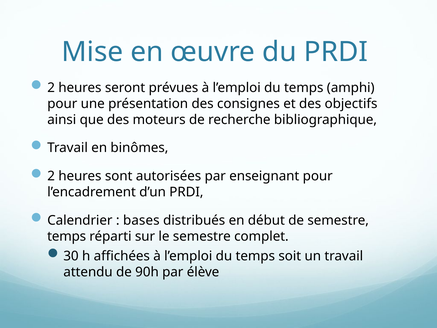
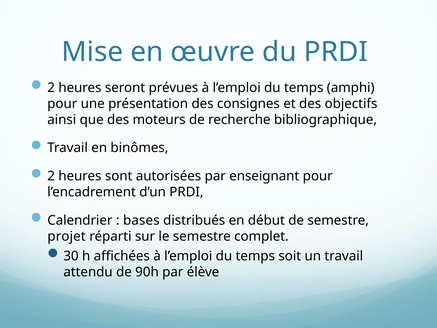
temps: temps -> projet (67, 236)
